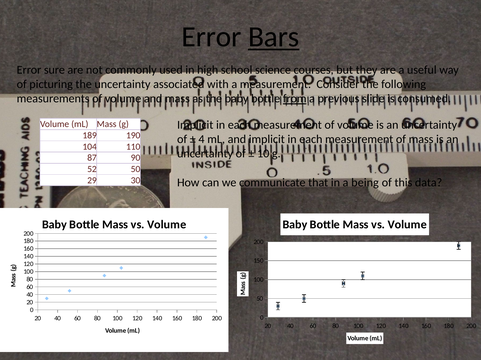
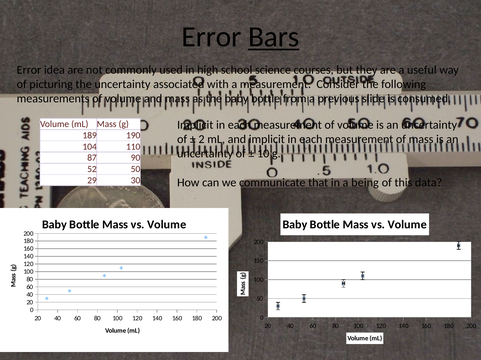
sure: sure -> idea (54, 70)
from underline: present -> none (295, 99)
4: 4 -> 2 (202, 139)
